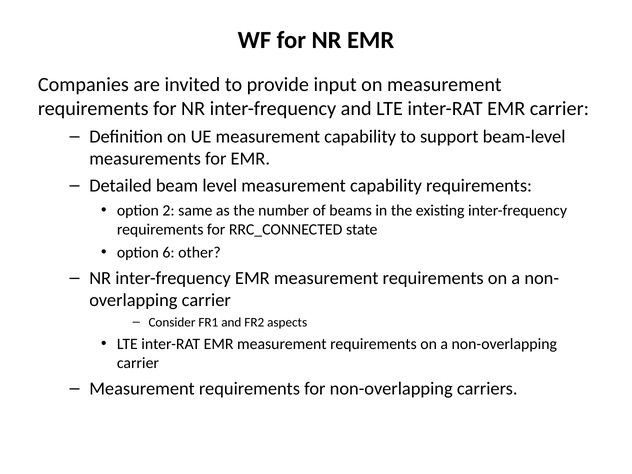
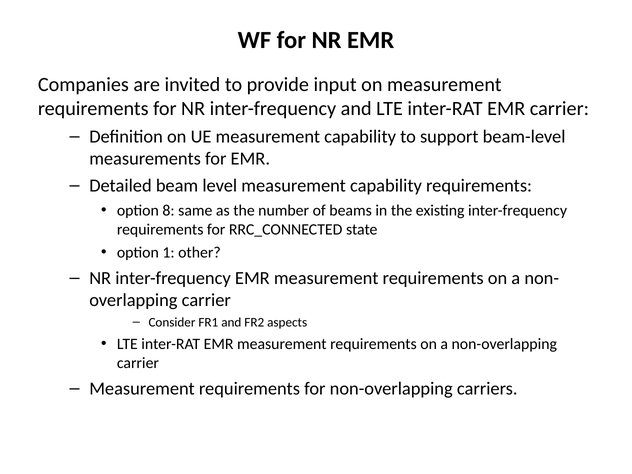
2: 2 -> 8 (169, 210)
6: 6 -> 1 (169, 252)
